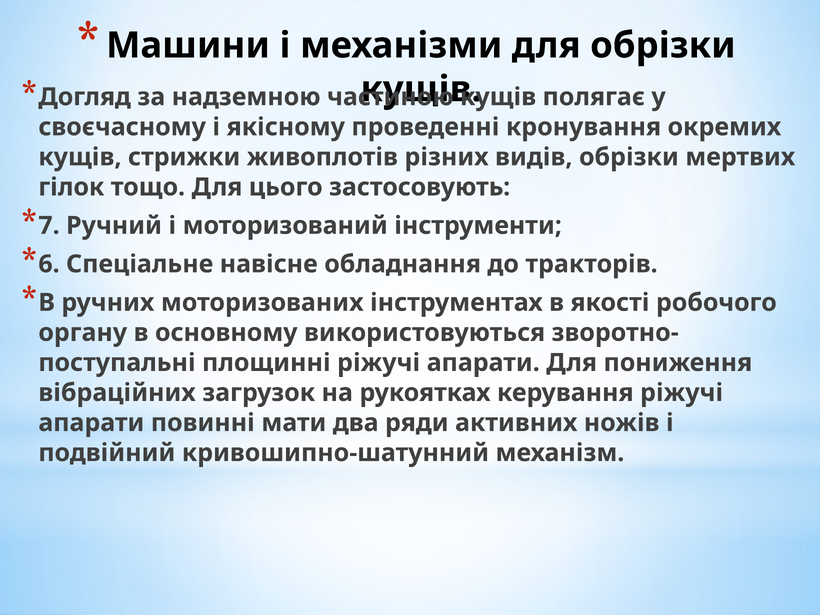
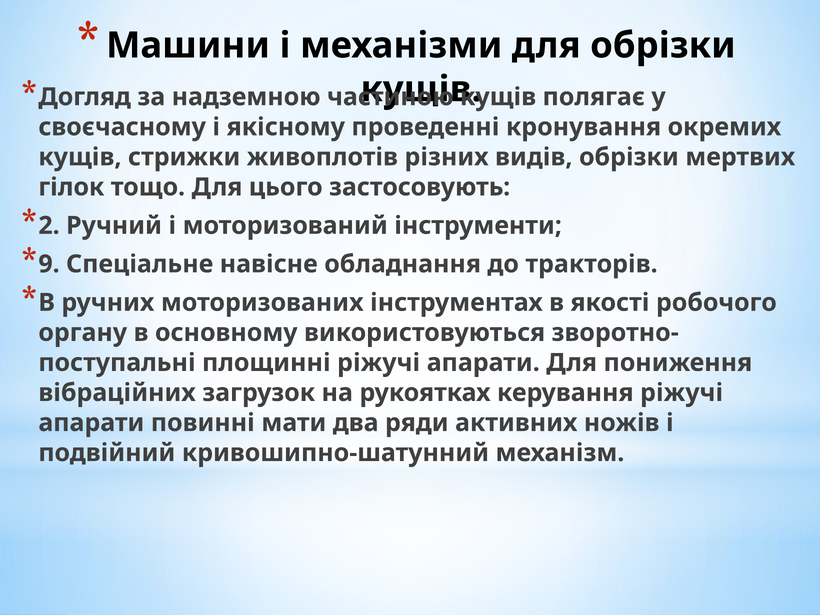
7: 7 -> 2 (49, 226)
6: 6 -> 9 (49, 264)
